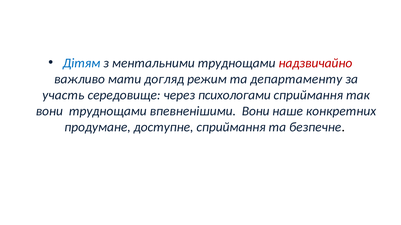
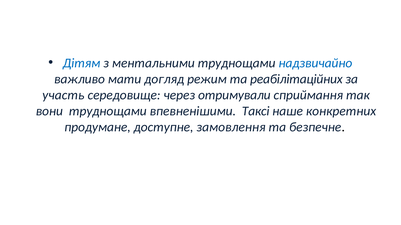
надзвичайно colour: red -> blue (315, 63)
департаменту: департаменту -> реабілітаційних (296, 79)
психологами: психологами -> отримували (234, 95)
впевненішими Вони: Вони -> Таксі (256, 111)
доступне сприймання: сприймання -> замовлення (231, 127)
